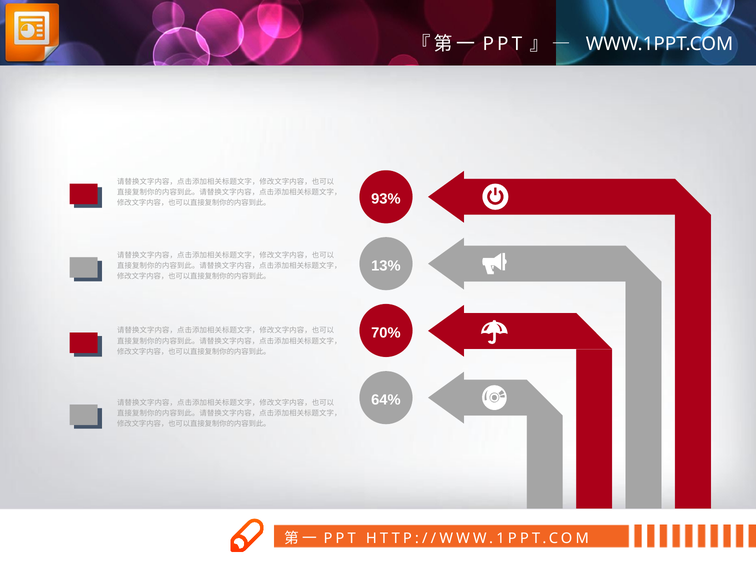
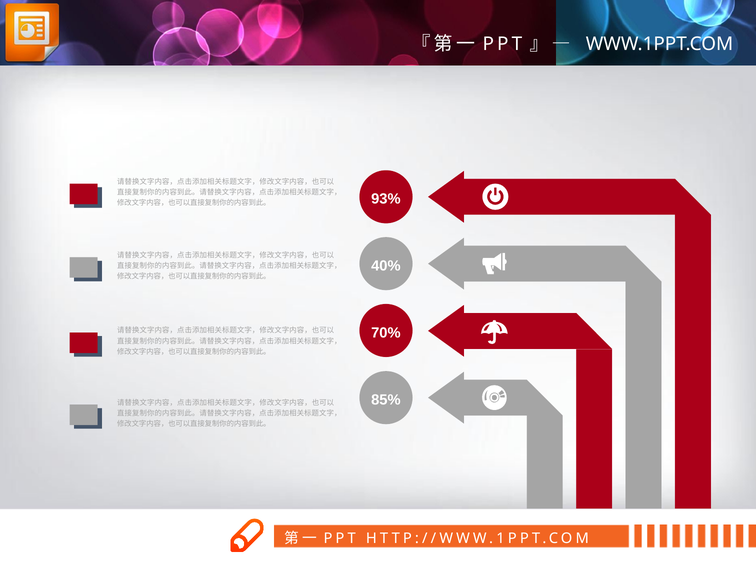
13%: 13% -> 40% (386, 266)
64%: 64% -> 85% (386, 400)
